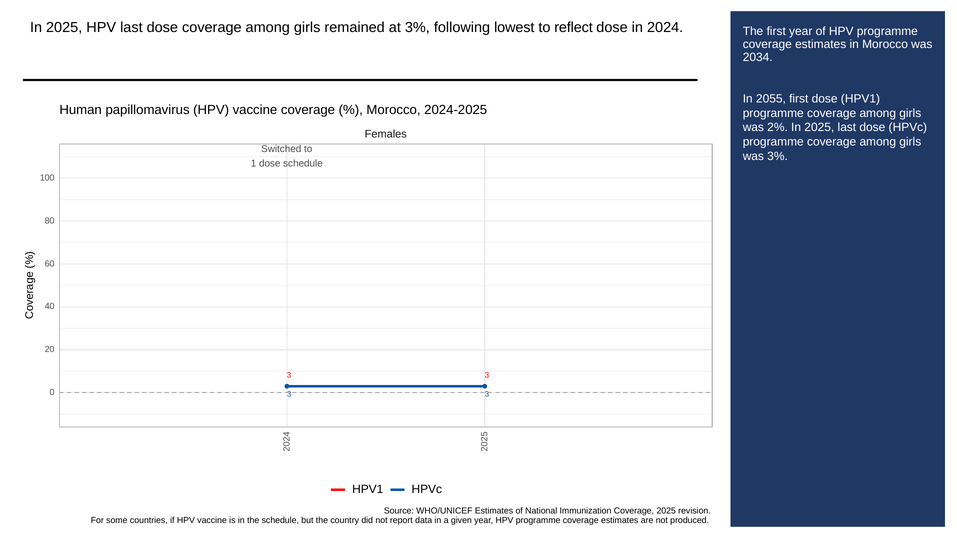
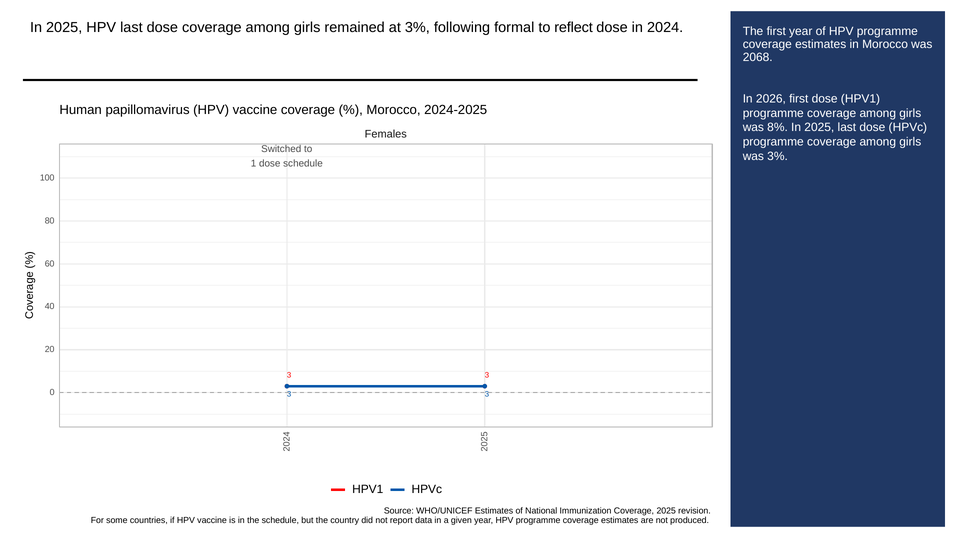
lowest: lowest -> formal (514, 28)
2034: 2034 -> 2068 (758, 57)
2055: 2055 -> 2026 (771, 99)
2%: 2% -> 8% (778, 128)
